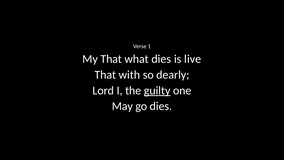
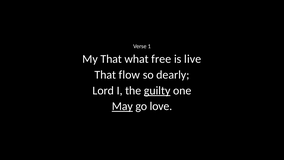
what dies: dies -> free (161, 59)
with: with -> flow (129, 75)
May underline: none -> present (122, 106)
go dies: dies -> love (161, 106)
